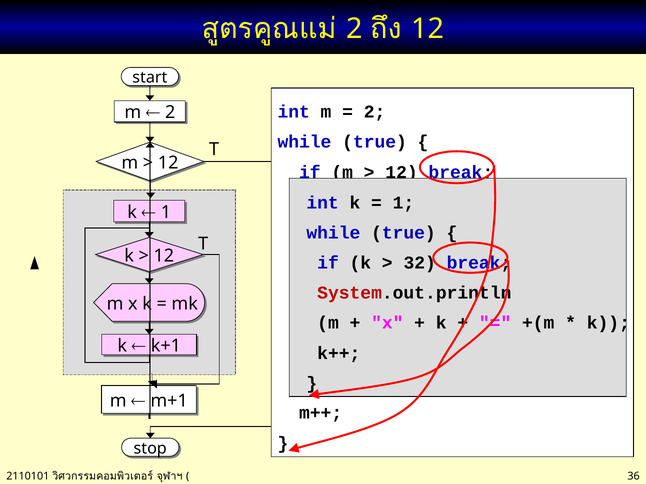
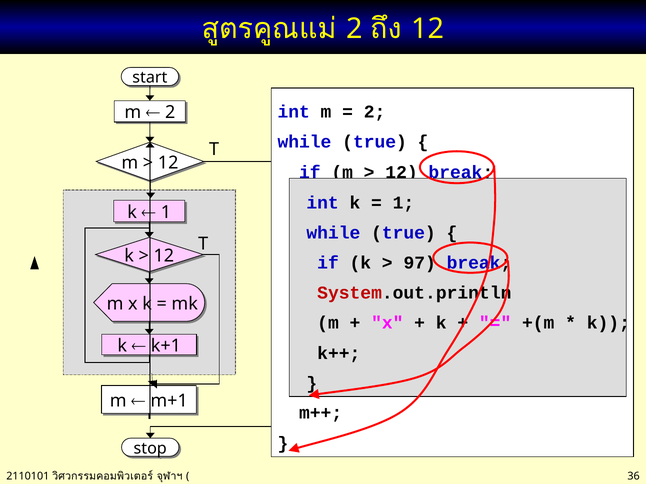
32: 32 -> 97 (420, 263)
